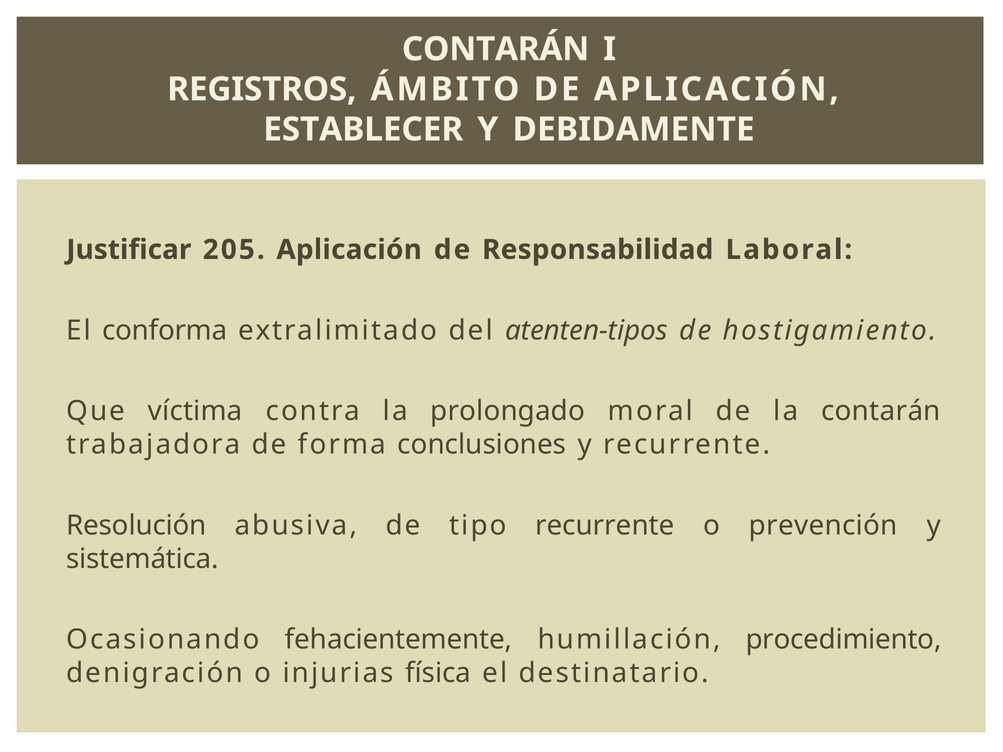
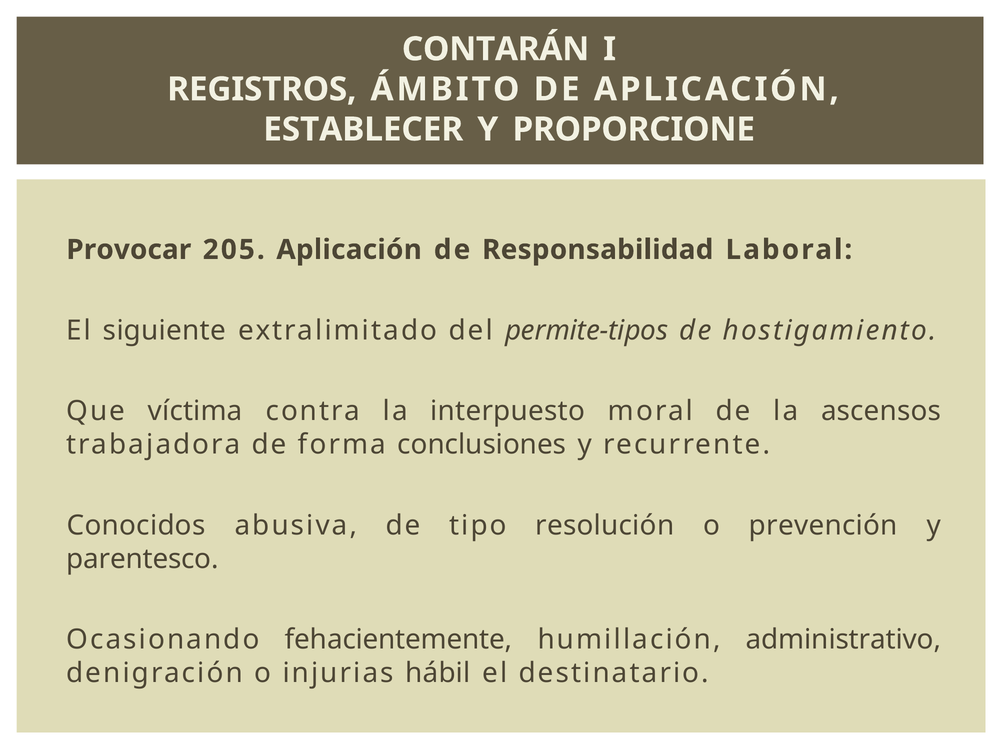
DEBIDAMENTE: DEBIDAMENTE -> PROPORCIONE (634, 129)
Justificar: Justificar -> Provocar (129, 250)
conforma: conforma -> siguiente (164, 331)
atenten-tipos: atenten-tipos -> permite-tipos (587, 331)
prolongado: prolongado -> interpuesto (508, 411)
la contarán: contarán -> ascensos (881, 411)
Resolución: Resolución -> Conocidos (136, 526)
tipo recurrente: recurrente -> resolución (605, 526)
sistemática: sistemática -> parentesco (142, 559)
procedimiento: procedimiento -> administrativo (843, 640)
física: física -> hábil (438, 673)
